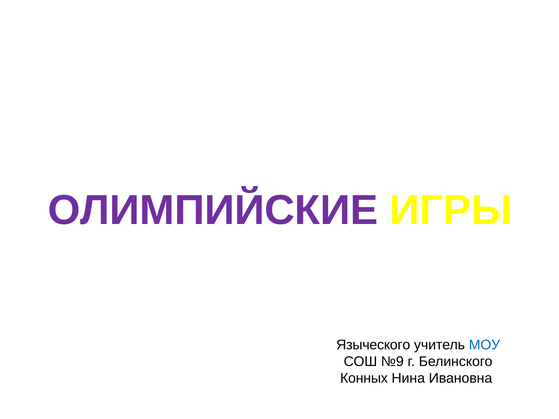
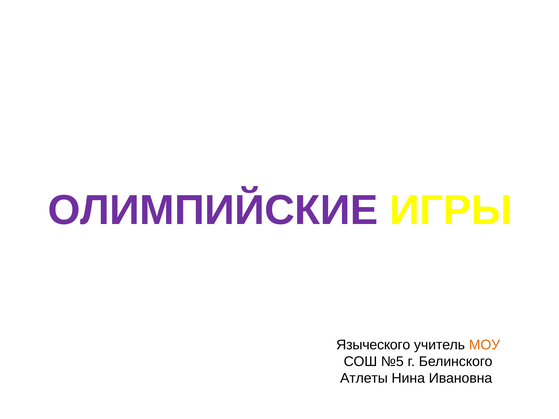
МОУ colour: blue -> orange (485, 345)
№9: №9 -> №5 (392, 362)
Конных: Конных -> Атлеты (364, 379)
